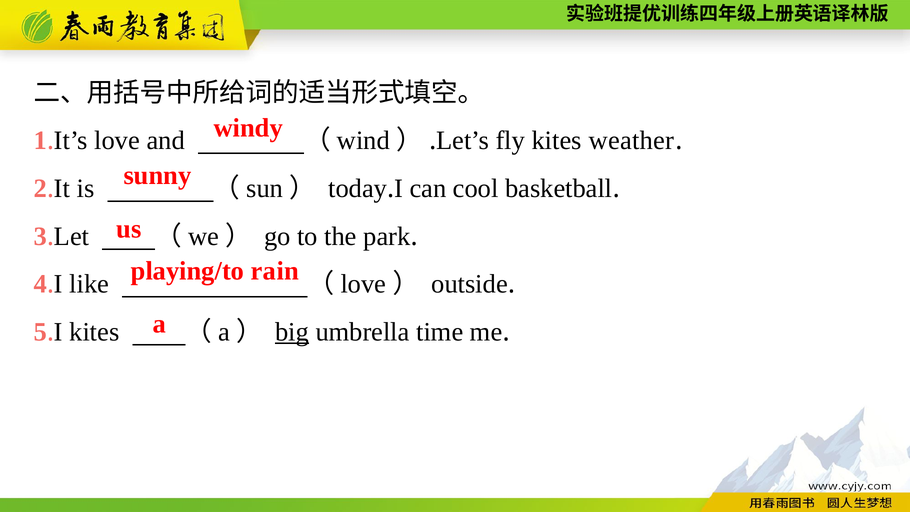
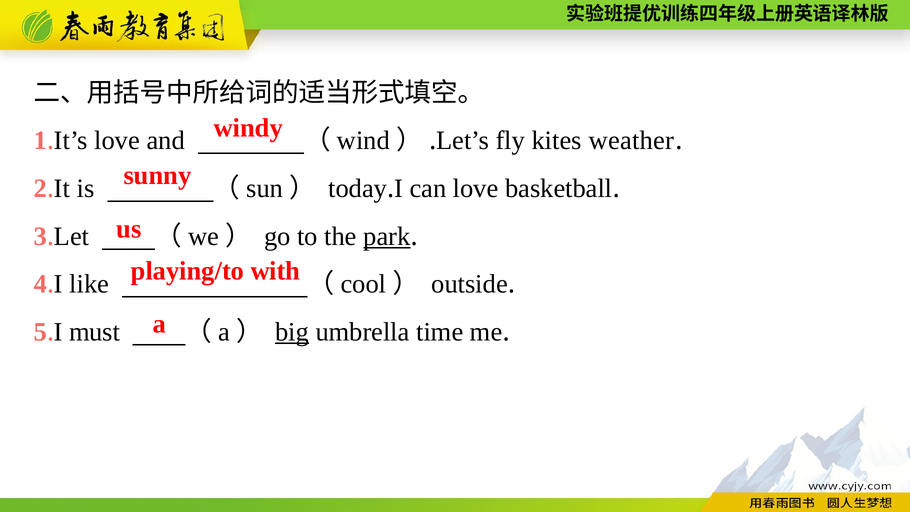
can cool: cool -> love (476, 188)
park underline: none -> present (387, 236)
rain: rain -> with (275, 271)
love: love -> cool (363, 284)
kites: kites -> must (95, 332)
